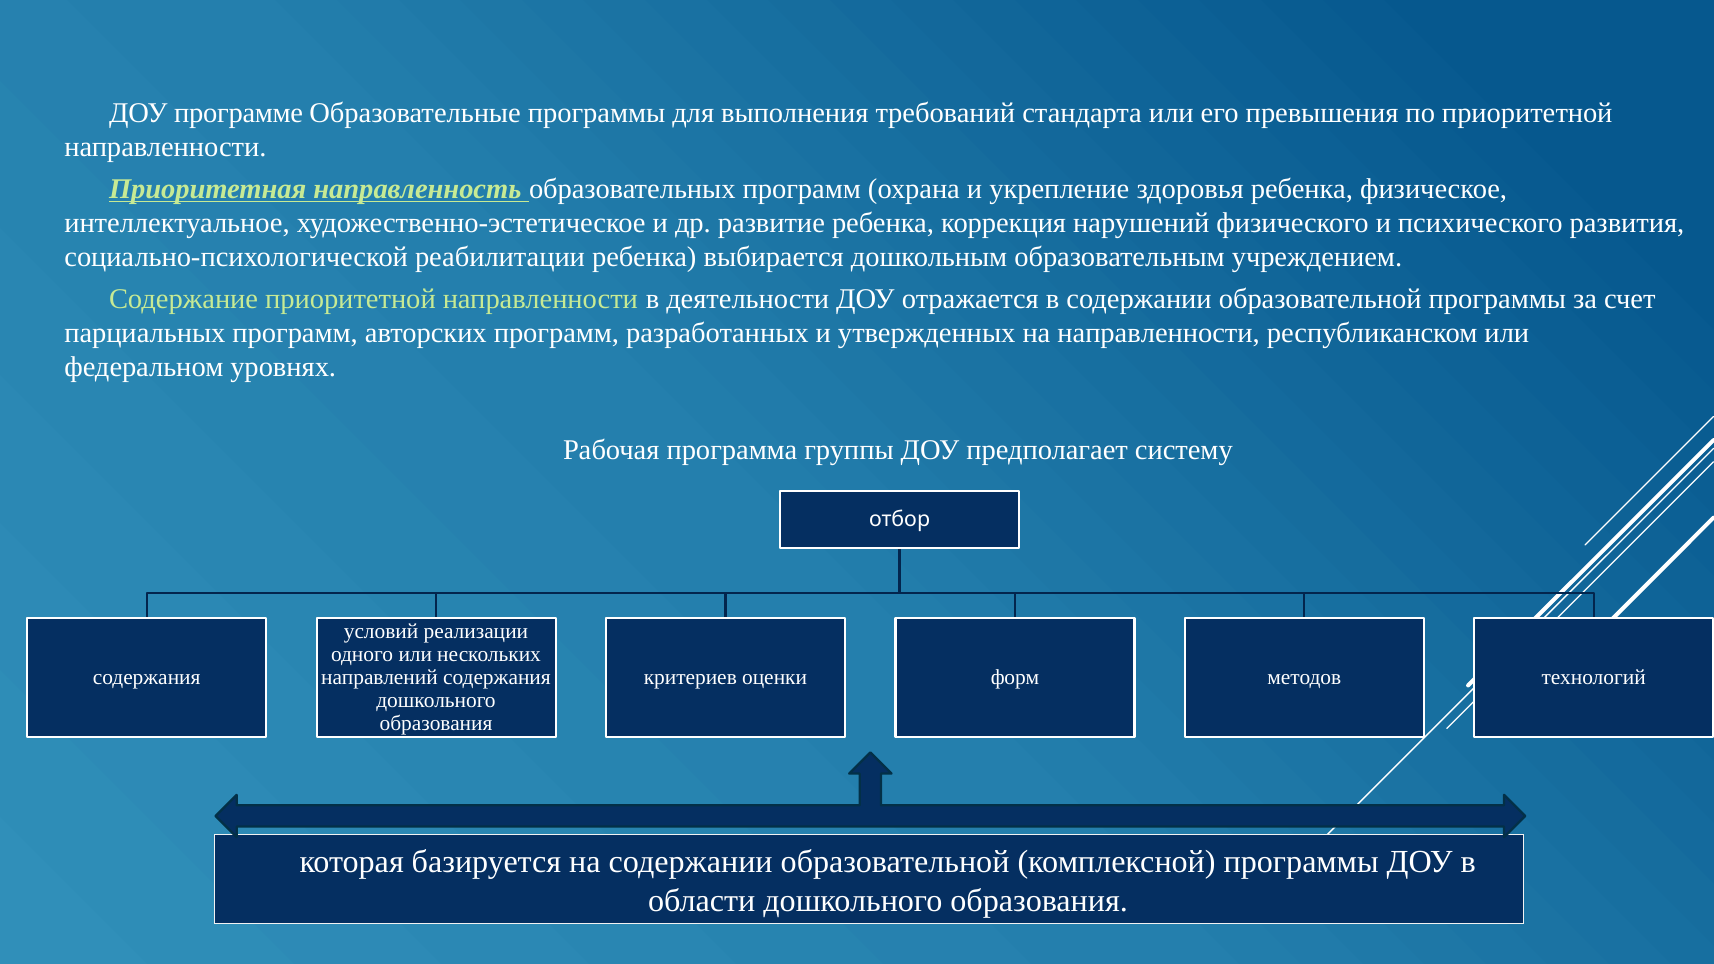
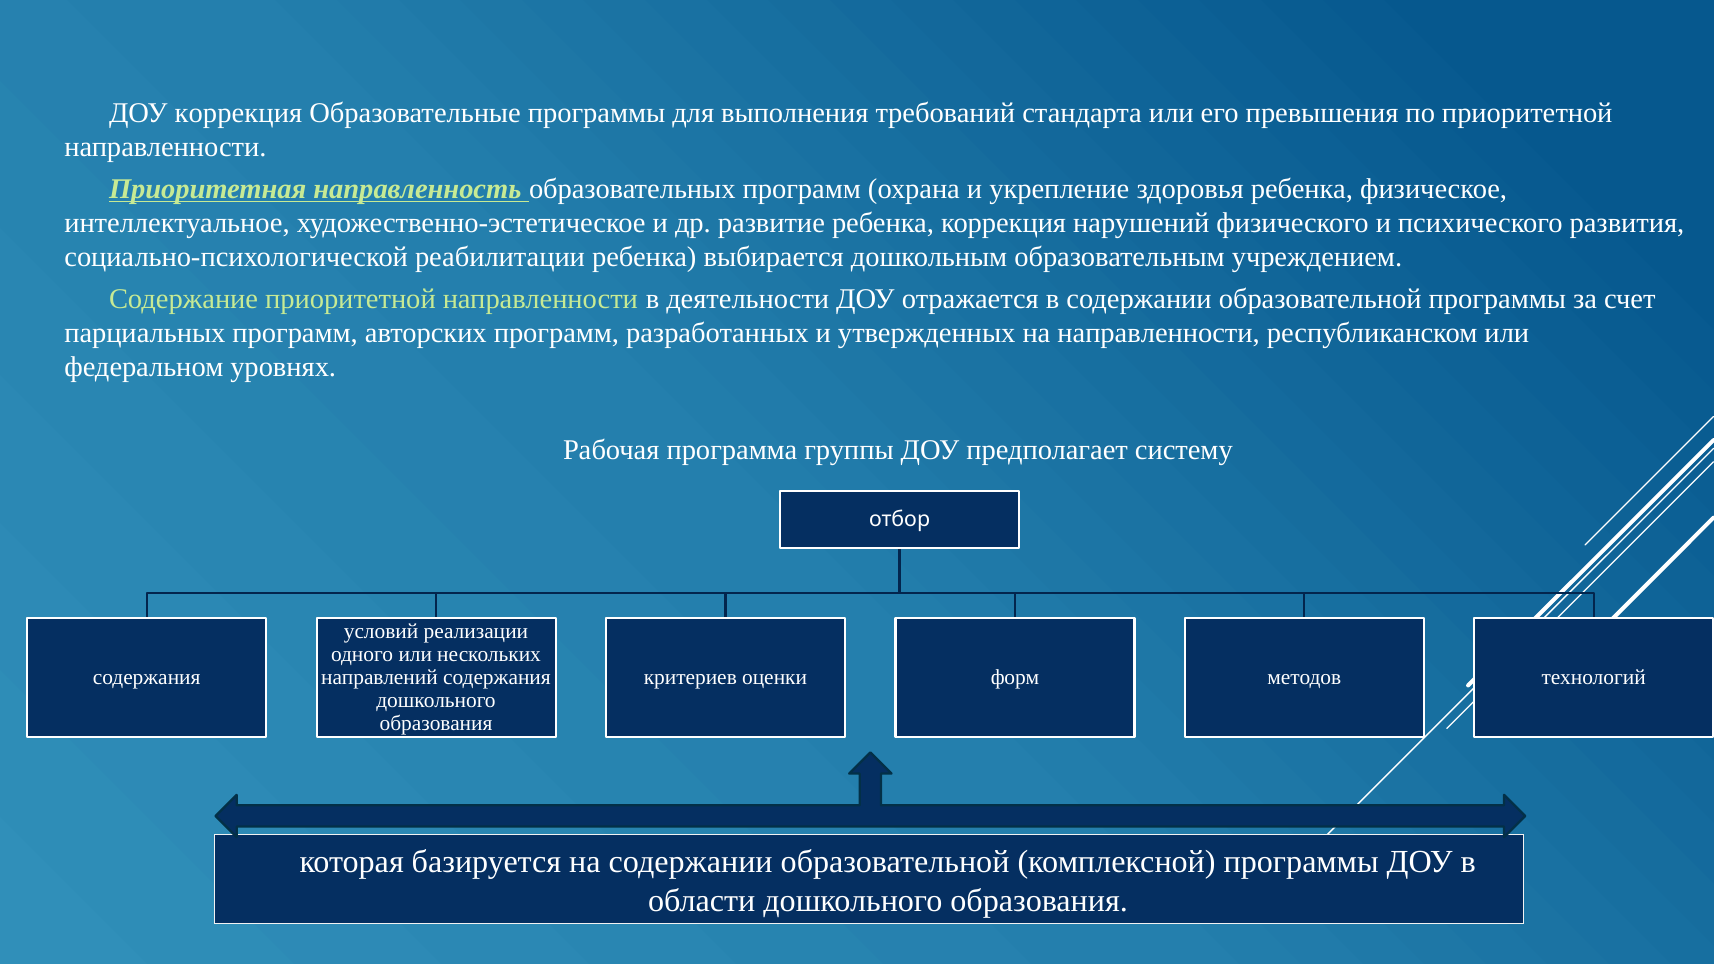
ДОУ программе: программе -> коррекция (238, 113)
